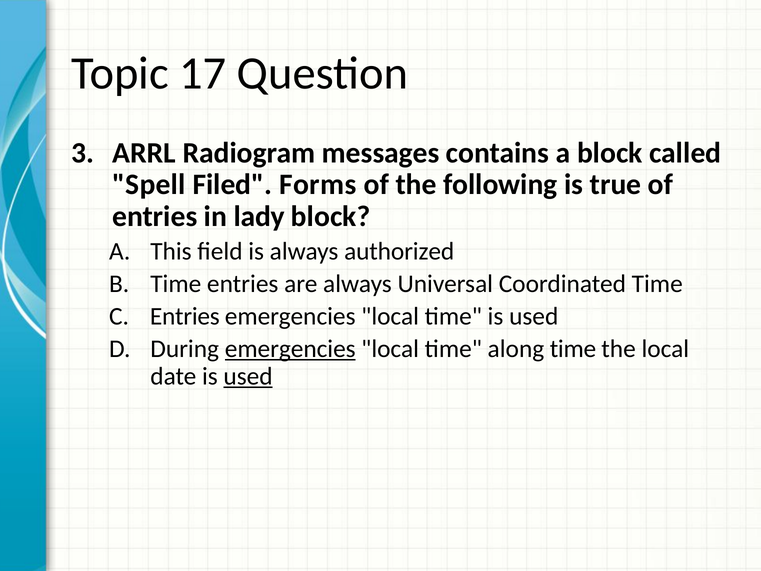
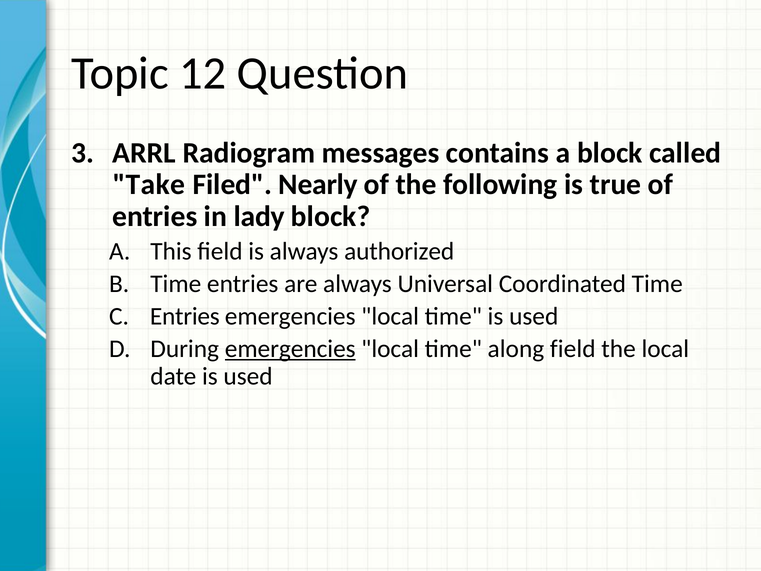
17: 17 -> 12 (203, 73)
Spell: Spell -> Take (149, 185)
Forms: Forms -> Nearly (318, 185)
along time: time -> field (573, 349)
used underline: present -> none (248, 376)
